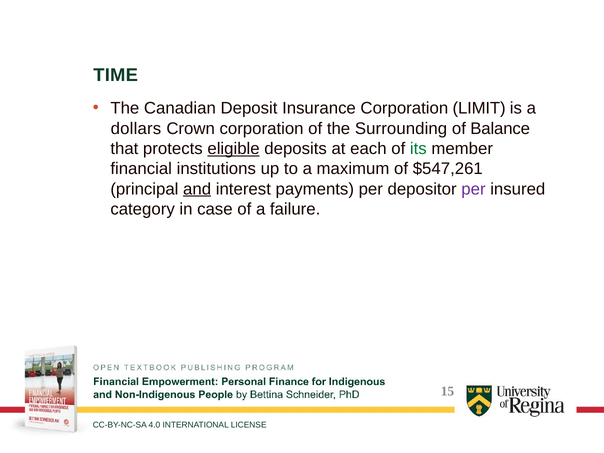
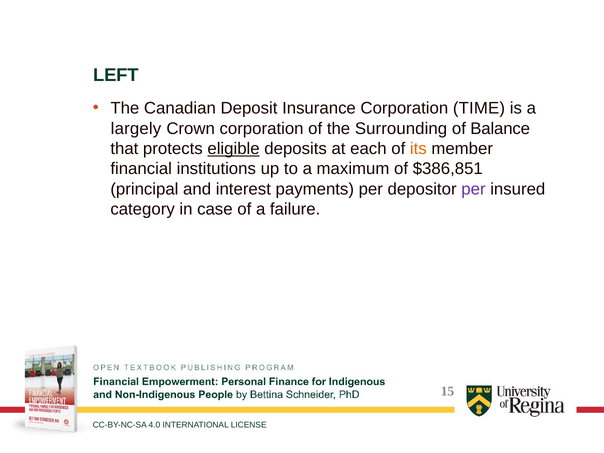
TIME: TIME -> LEFT (116, 75)
LIMIT: LIMIT -> TIME (479, 108)
dollars: dollars -> largely (136, 129)
its colour: green -> orange (418, 149)
$547,261: $547,261 -> $386,851 (448, 169)
and underline: present -> none (197, 189)
